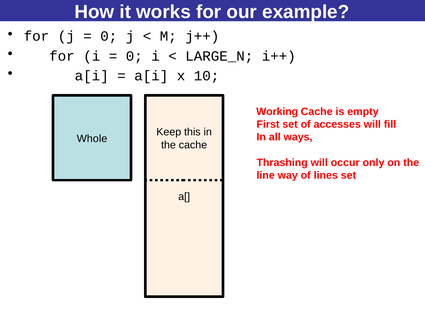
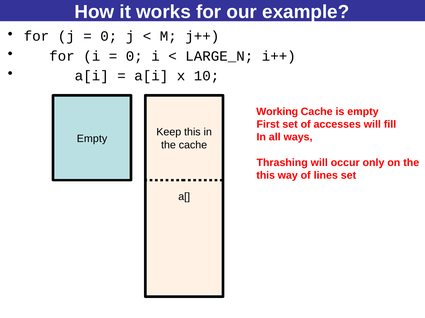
Whole: Whole -> Empty (92, 139)
line: line -> this (266, 176)
